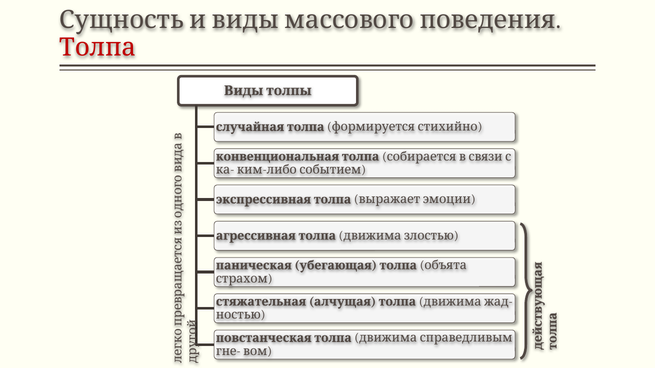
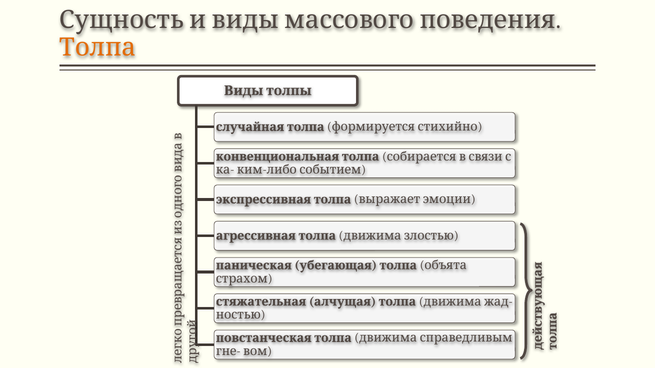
Толпа colour: red -> orange (98, 47)
